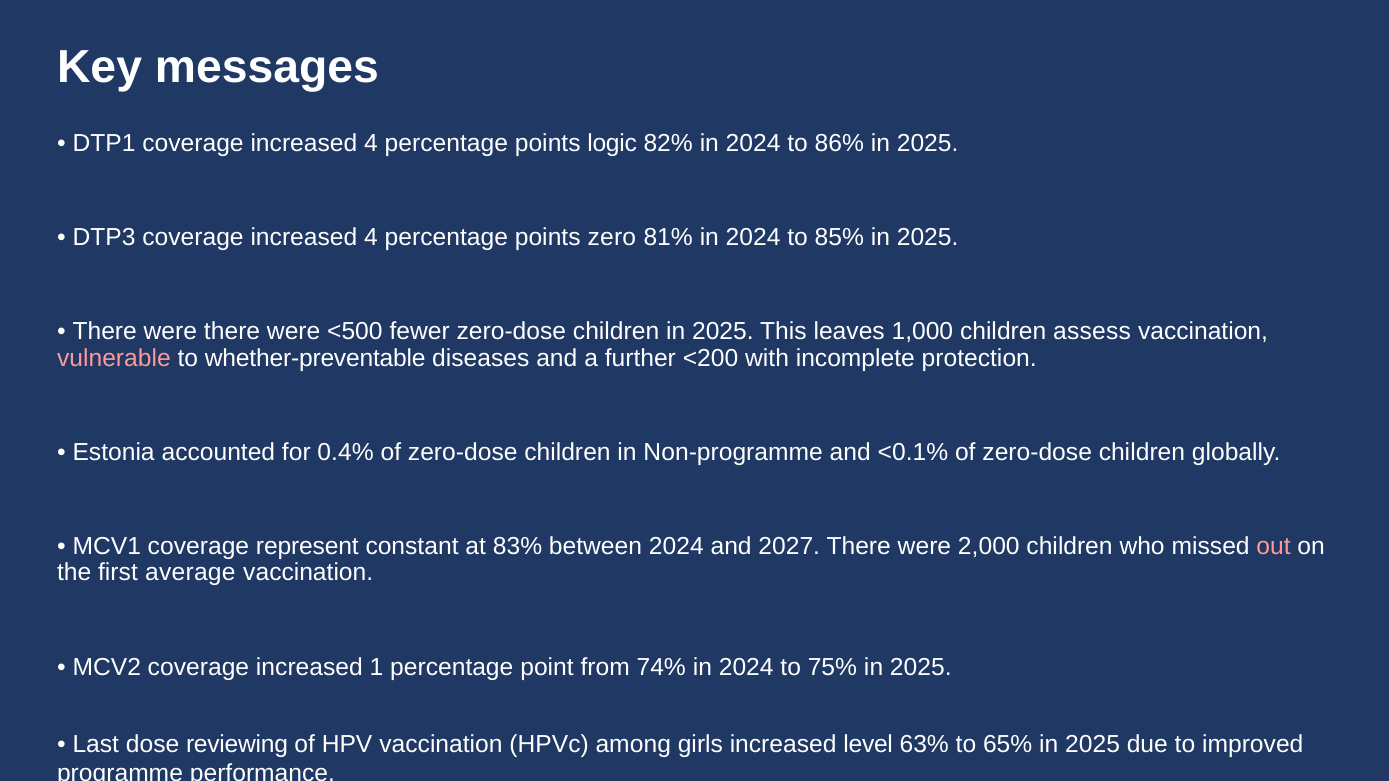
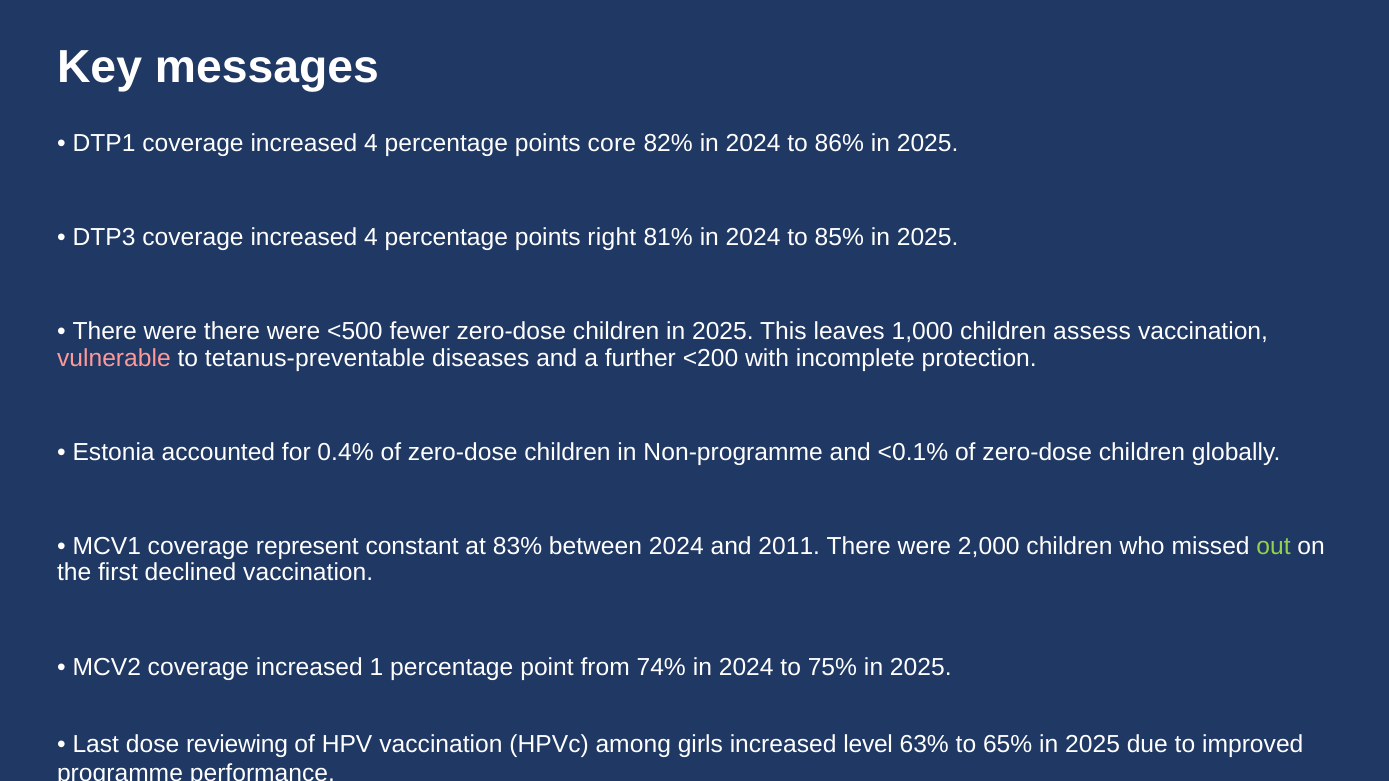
logic: logic -> core (612, 143)
zero: zero -> right (612, 237)
whether-preventable: whether-preventable -> tetanus-preventable (315, 358)
2027: 2027 -> 2011 (789, 547)
out colour: pink -> light green (1274, 547)
average: average -> declined (191, 573)
